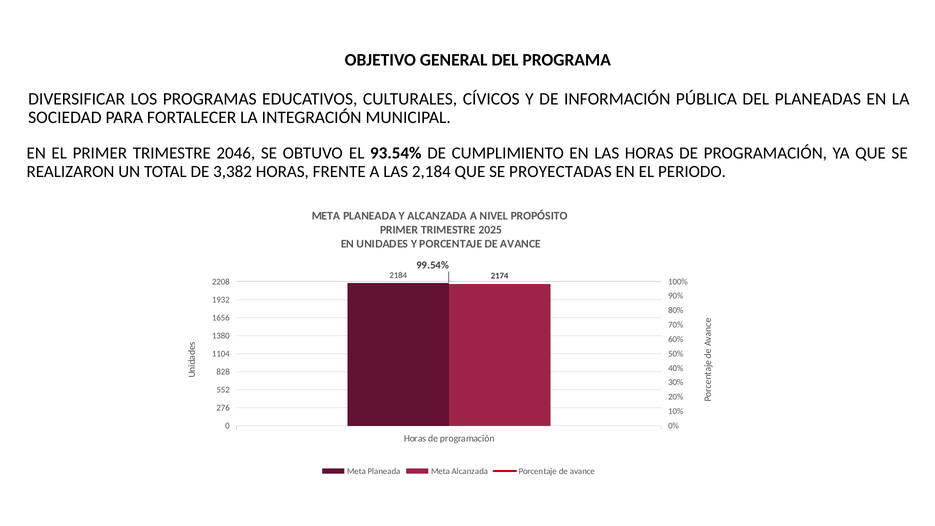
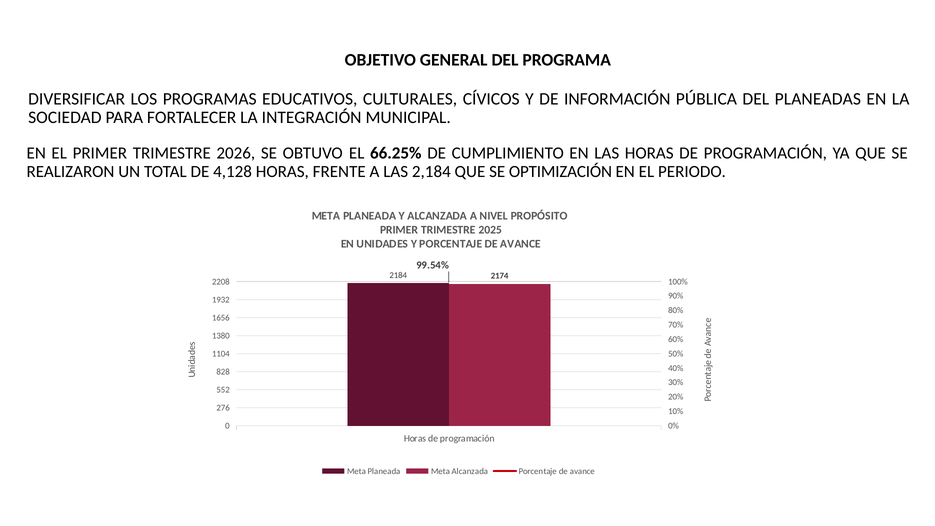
2046: 2046 -> 2026 (236, 153)
93.54%: 93.54% -> 66.25% (396, 153)
3,382: 3,382 -> 4,128 (233, 172)
PROYECTADAS: PROYECTADAS -> OPTIMIZACIÓN (561, 172)
